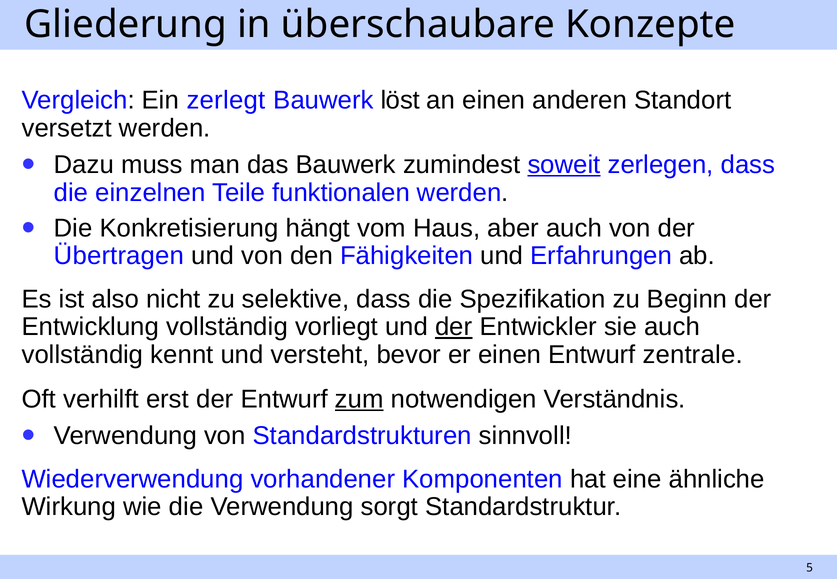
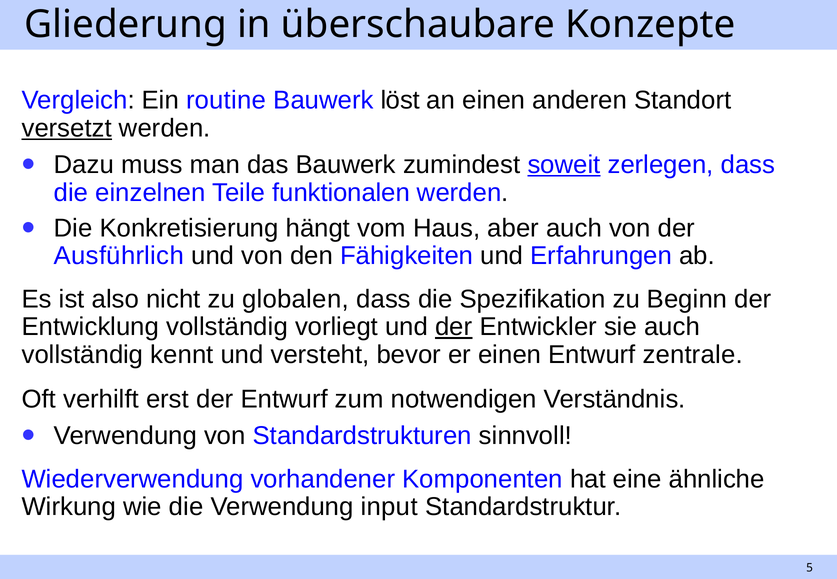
zerlegt: zerlegt -> routine (226, 100)
versetzt underline: none -> present (67, 128)
Übertragen: Übertragen -> Ausführlich (119, 256)
selektive: selektive -> globalen (295, 299)
zum underline: present -> none (359, 400)
sorgt: sorgt -> input (389, 507)
